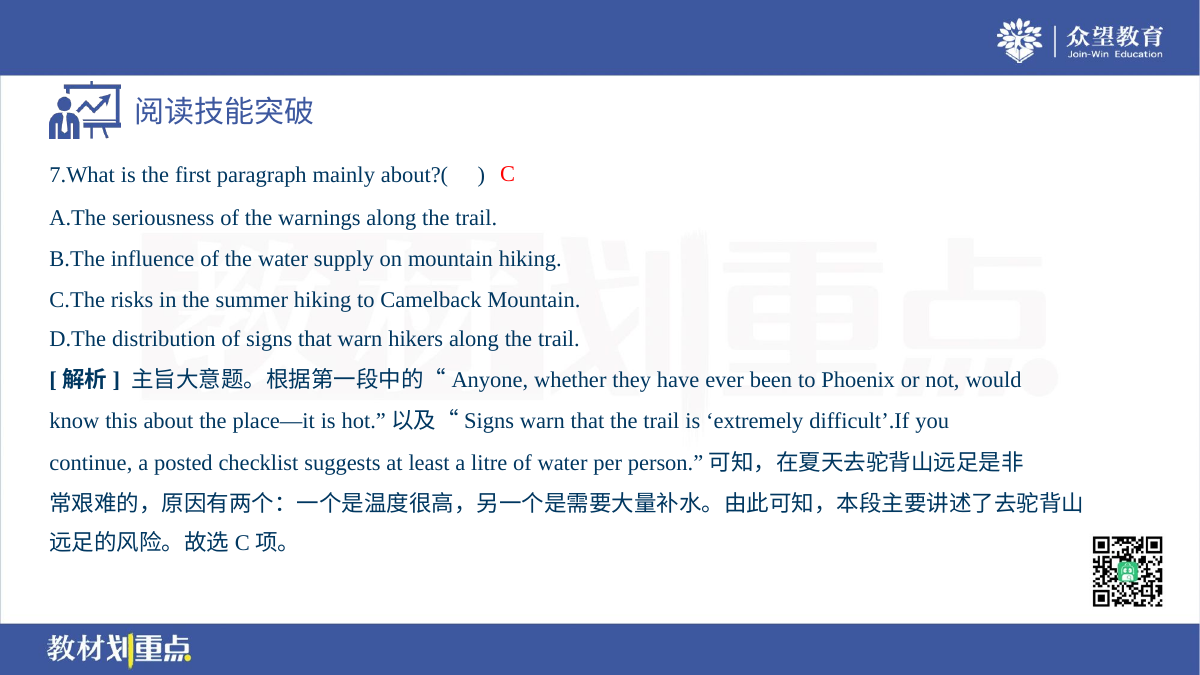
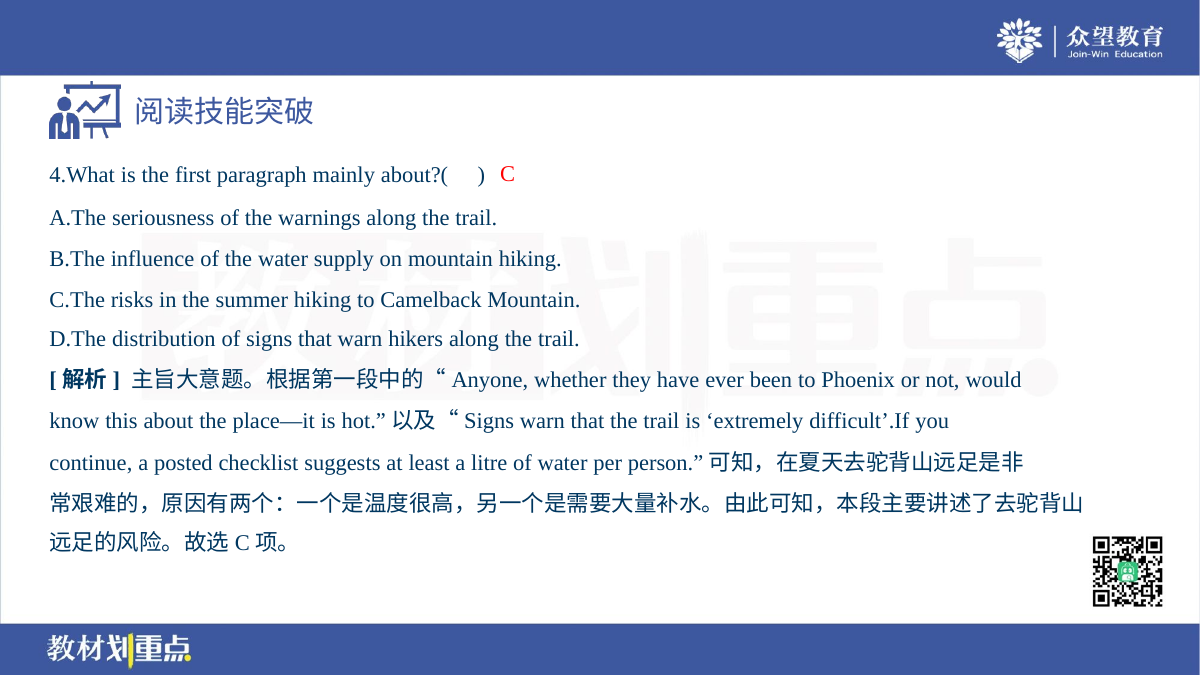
7.What: 7.What -> 4.What (82, 175)
